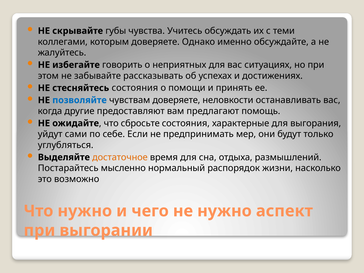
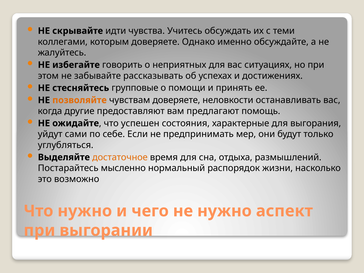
губы: губы -> идти (116, 31)
стесняйтесь состояния: состояния -> групповые (135, 88)
позволяйте colour: blue -> orange (80, 100)
сбросьте: сбросьте -> успешен (140, 123)
